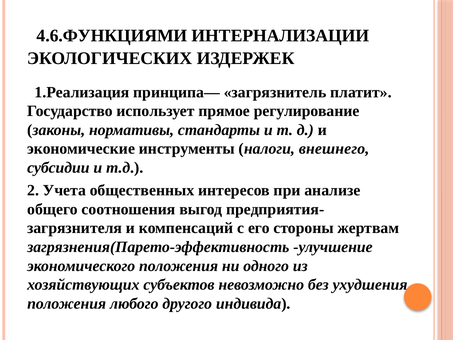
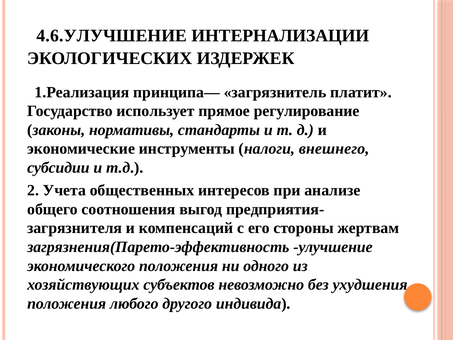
4.6.ФУНКЦИЯМИ: 4.6.ФУНКЦИЯМИ -> 4.6.УЛУЧШЕНИЕ (112, 36)
